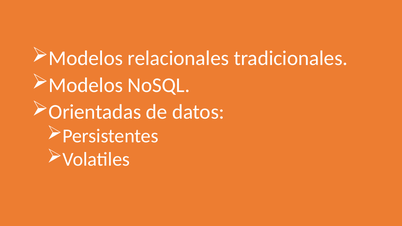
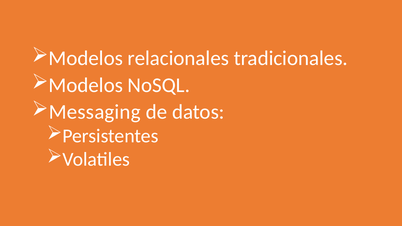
Orientadas: Orientadas -> Messaging (95, 112)
